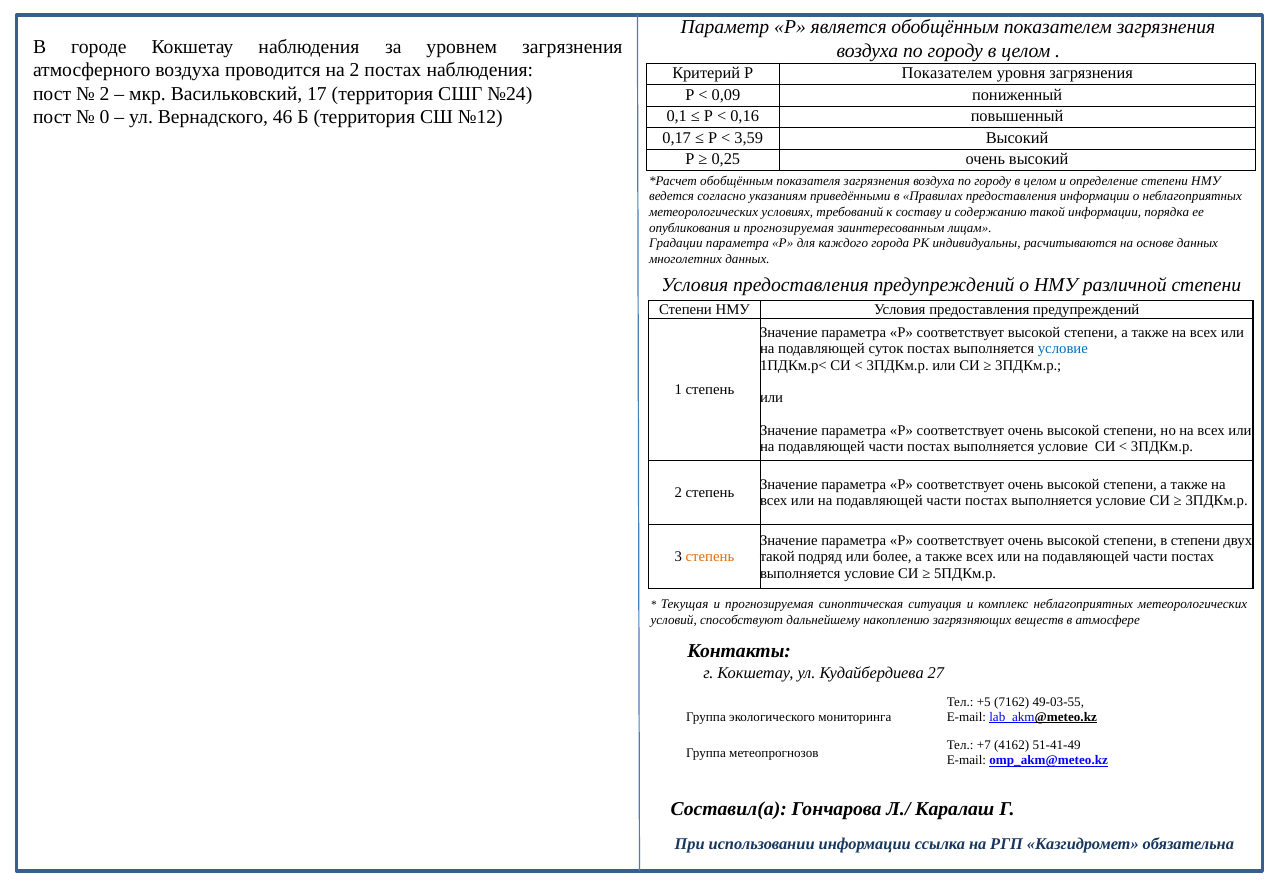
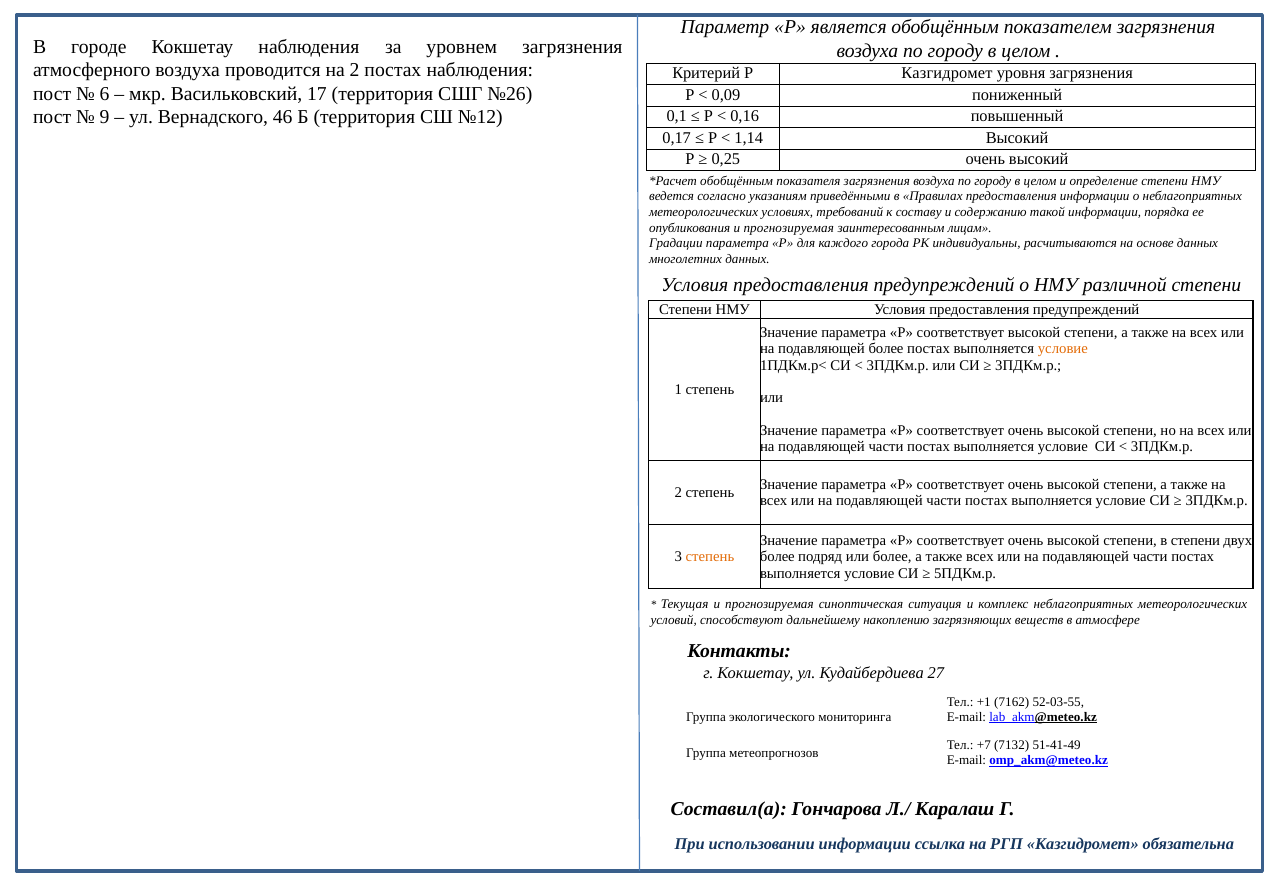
Р Показателем: Показателем -> Казгидромет (947, 74)
2: 2 -> 6 (105, 94)
№24: №24 -> №26 (510, 94)
0: 0 -> 9 (105, 117)
3,59: 3,59 -> 1,14 (749, 138)
подавляющей суток: суток -> более (886, 349)
условие colour: blue -> orange (1063, 349)
такой: такой -> более (777, 557)
+5: +5 -> +1 (984, 702)
49-03-55: 49-03-55 -> 52-03-55 (1058, 702)
4162: 4162 -> 7132 (1012, 745)
